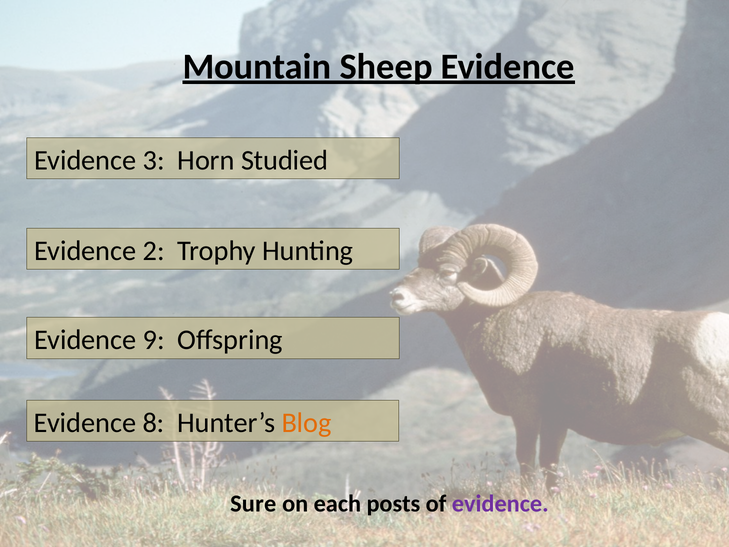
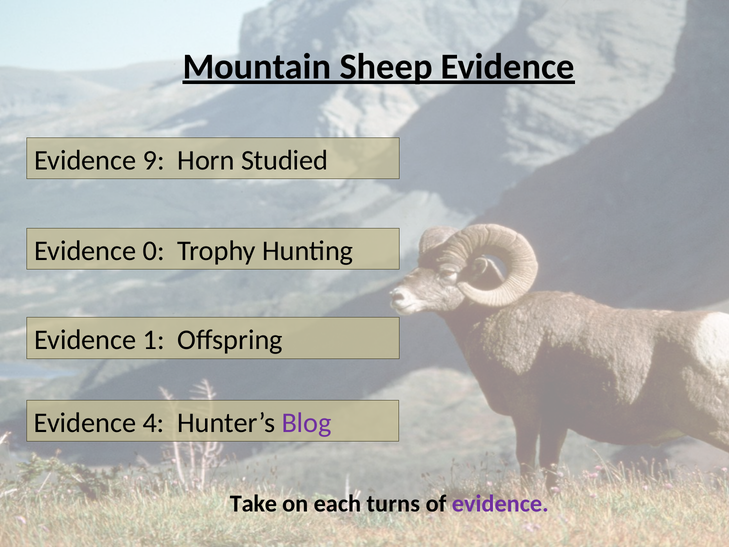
3: 3 -> 9 (154, 160)
2: 2 -> 0 (154, 251)
9: 9 -> 1 (154, 340)
8: 8 -> 4 (154, 423)
Blog colour: orange -> purple (307, 423)
Sure: Sure -> Take (253, 503)
posts: posts -> turns (393, 503)
